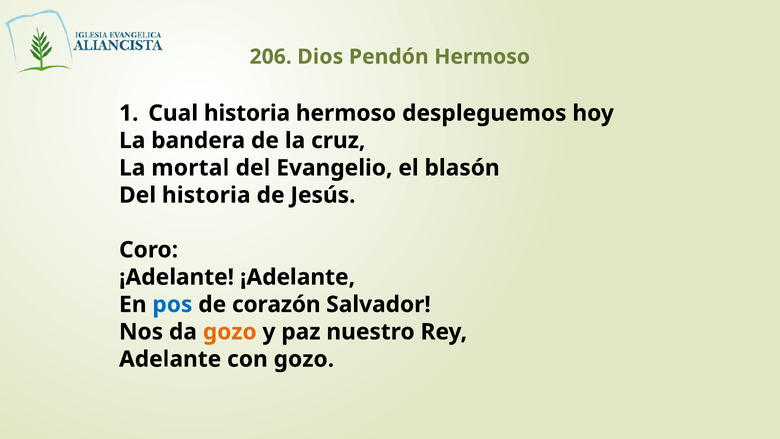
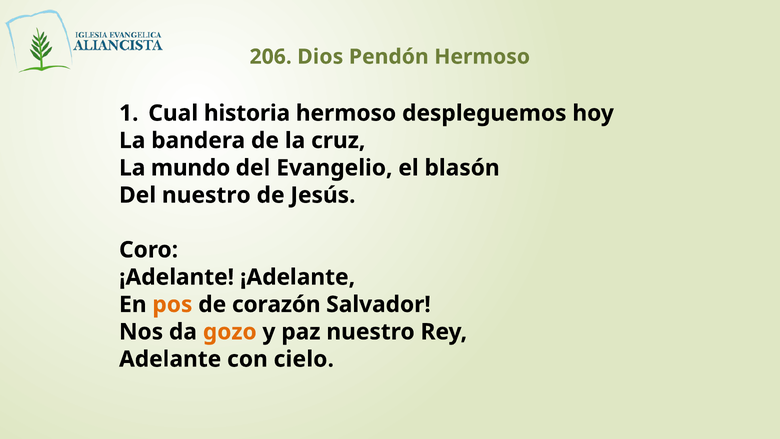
mortal: mortal -> mundo (191, 168)
Del historia: historia -> nuestro (206, 195)
pos colour: blue -> orange (172, 304)
con gozo: gozo -> cielo (304, 359)
